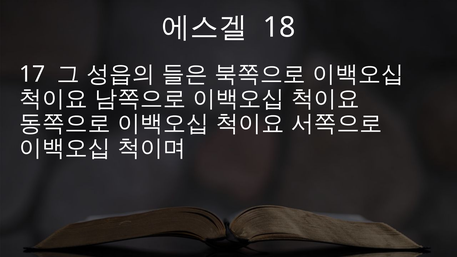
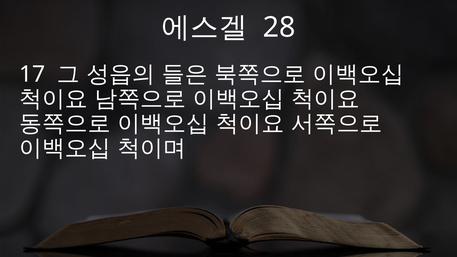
18: 18 -> 28 (279, 28)
